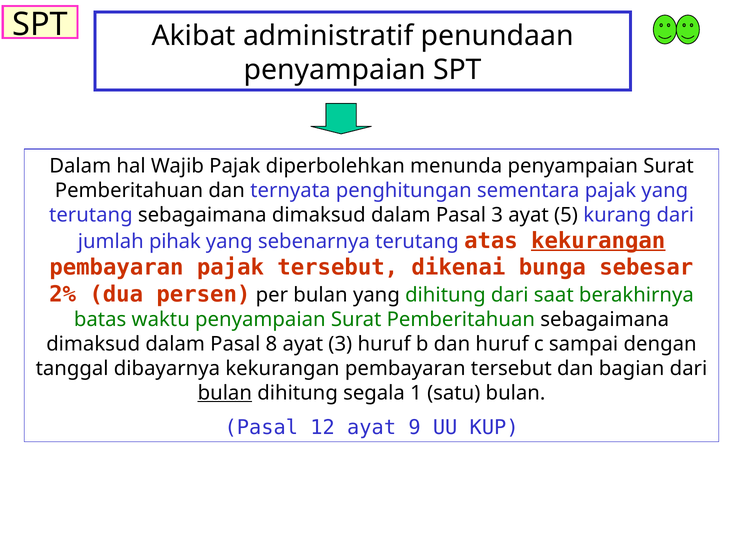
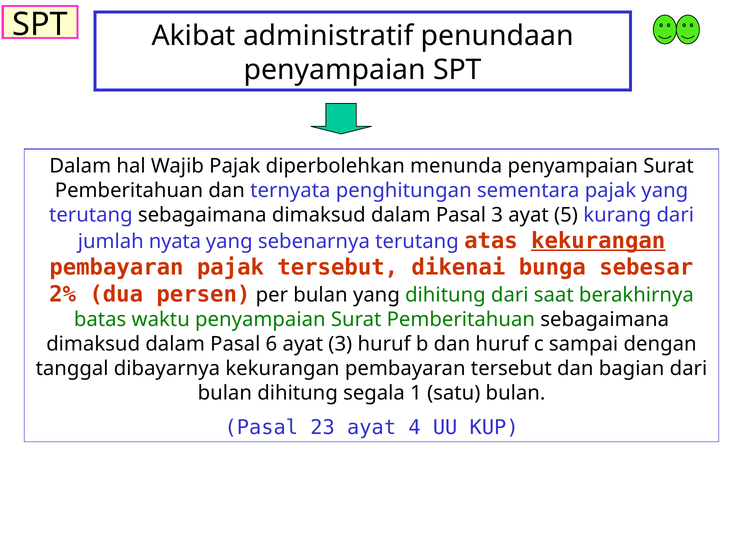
pihak: pihak -> nyata (175, 241)
8: 8 -> 6 (271, 344)
bulan underline: present -> none (225, 393)
12: 12 -> 23 (323, 428)
9: 9 -> 4 (415, 428)
